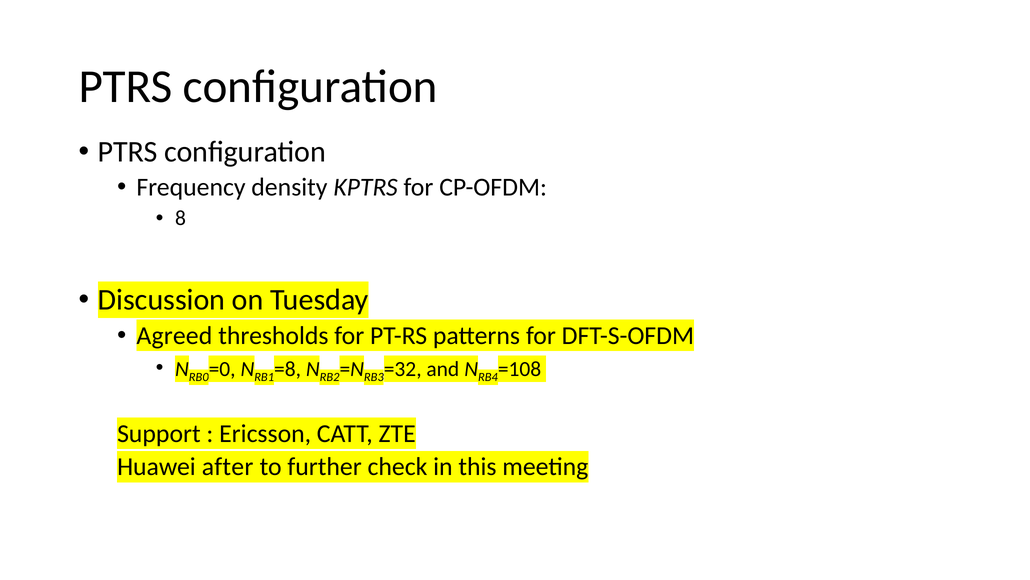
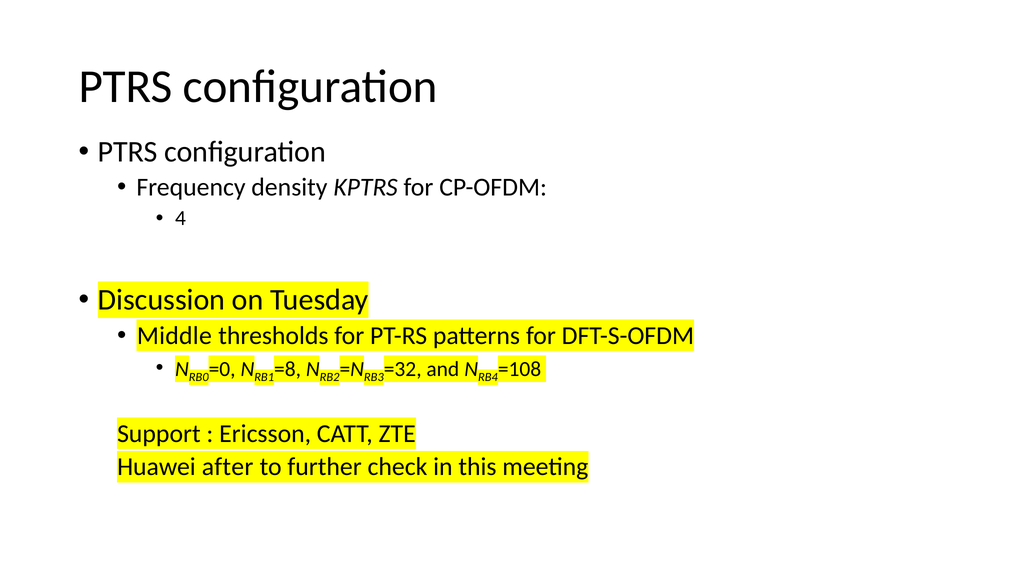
8: 8 -> 4 (181, 218)
Agreed: Agreed -> Middle (174, 335)
